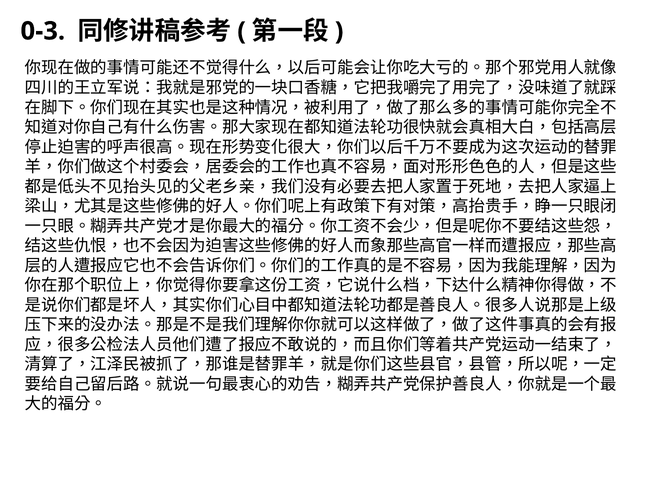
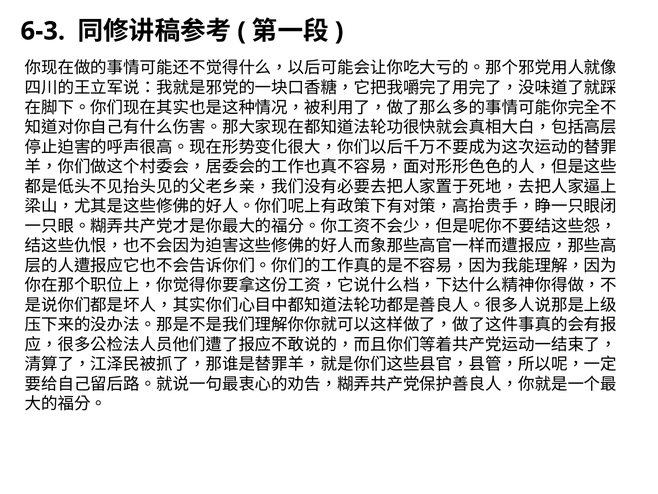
0-3: 0-3 -> 6-3 (43, 31)
